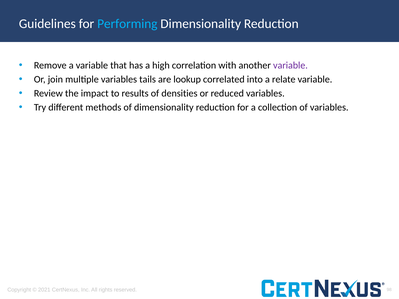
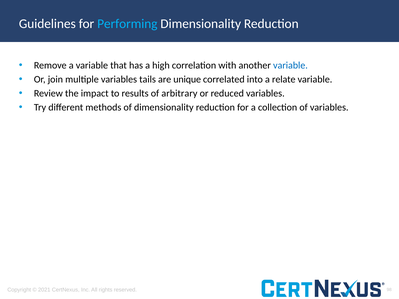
variable colour: purple -> blue (290, 65)
lookup: lookup -> unique (187, 79)
densities: densities -> arbitrary (179, 93)
